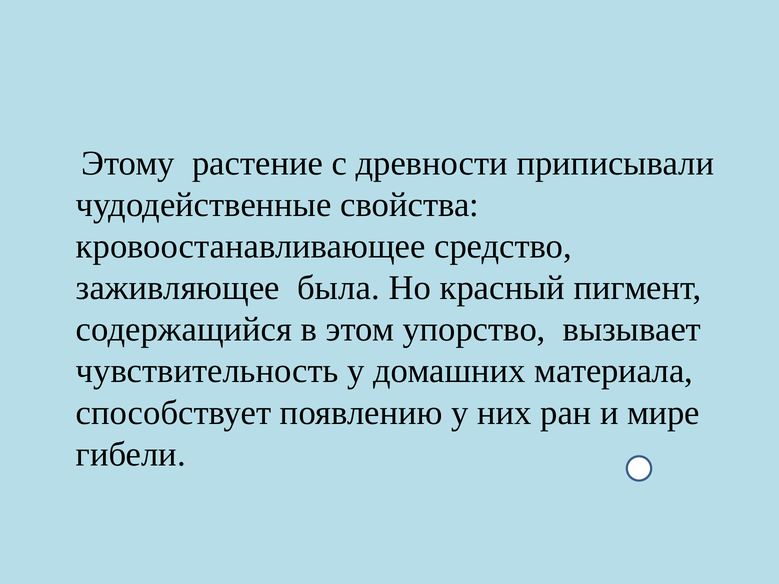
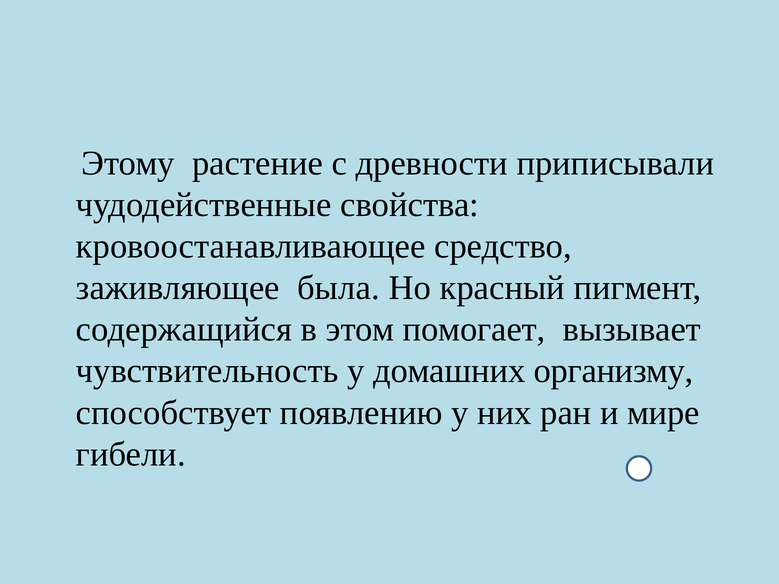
упорство: упорство -> помогает (474, 330)
материала: материала -> организму (614, 371)
